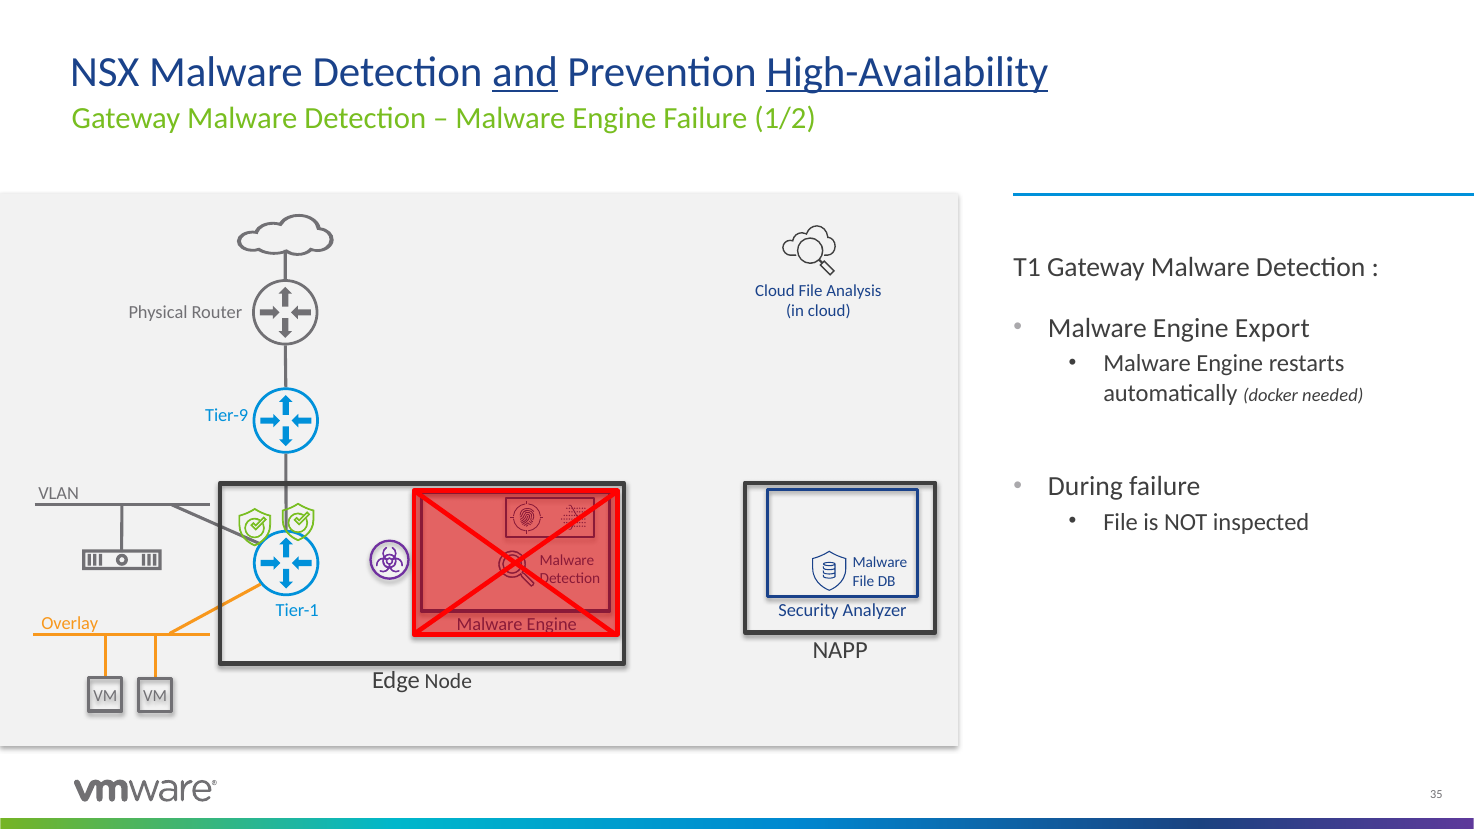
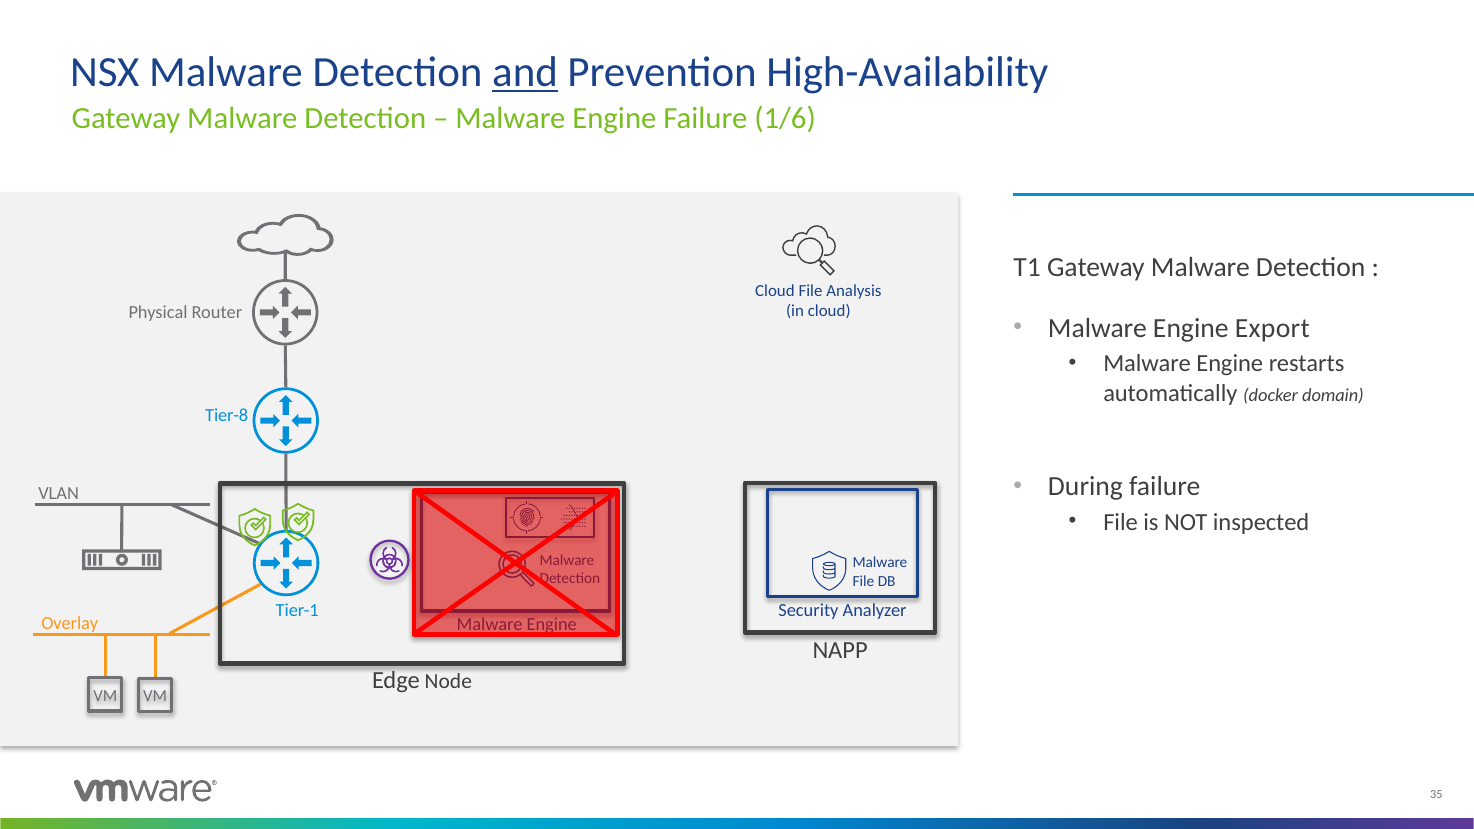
High-Availability underline: present -> none (907, 72)
1/2: 1/2 -> 1/6 (785, 119)
needed: needed -> domain (1333, 395)
Tier-9: Tier-9 -> Tier-8 (227, 415)
